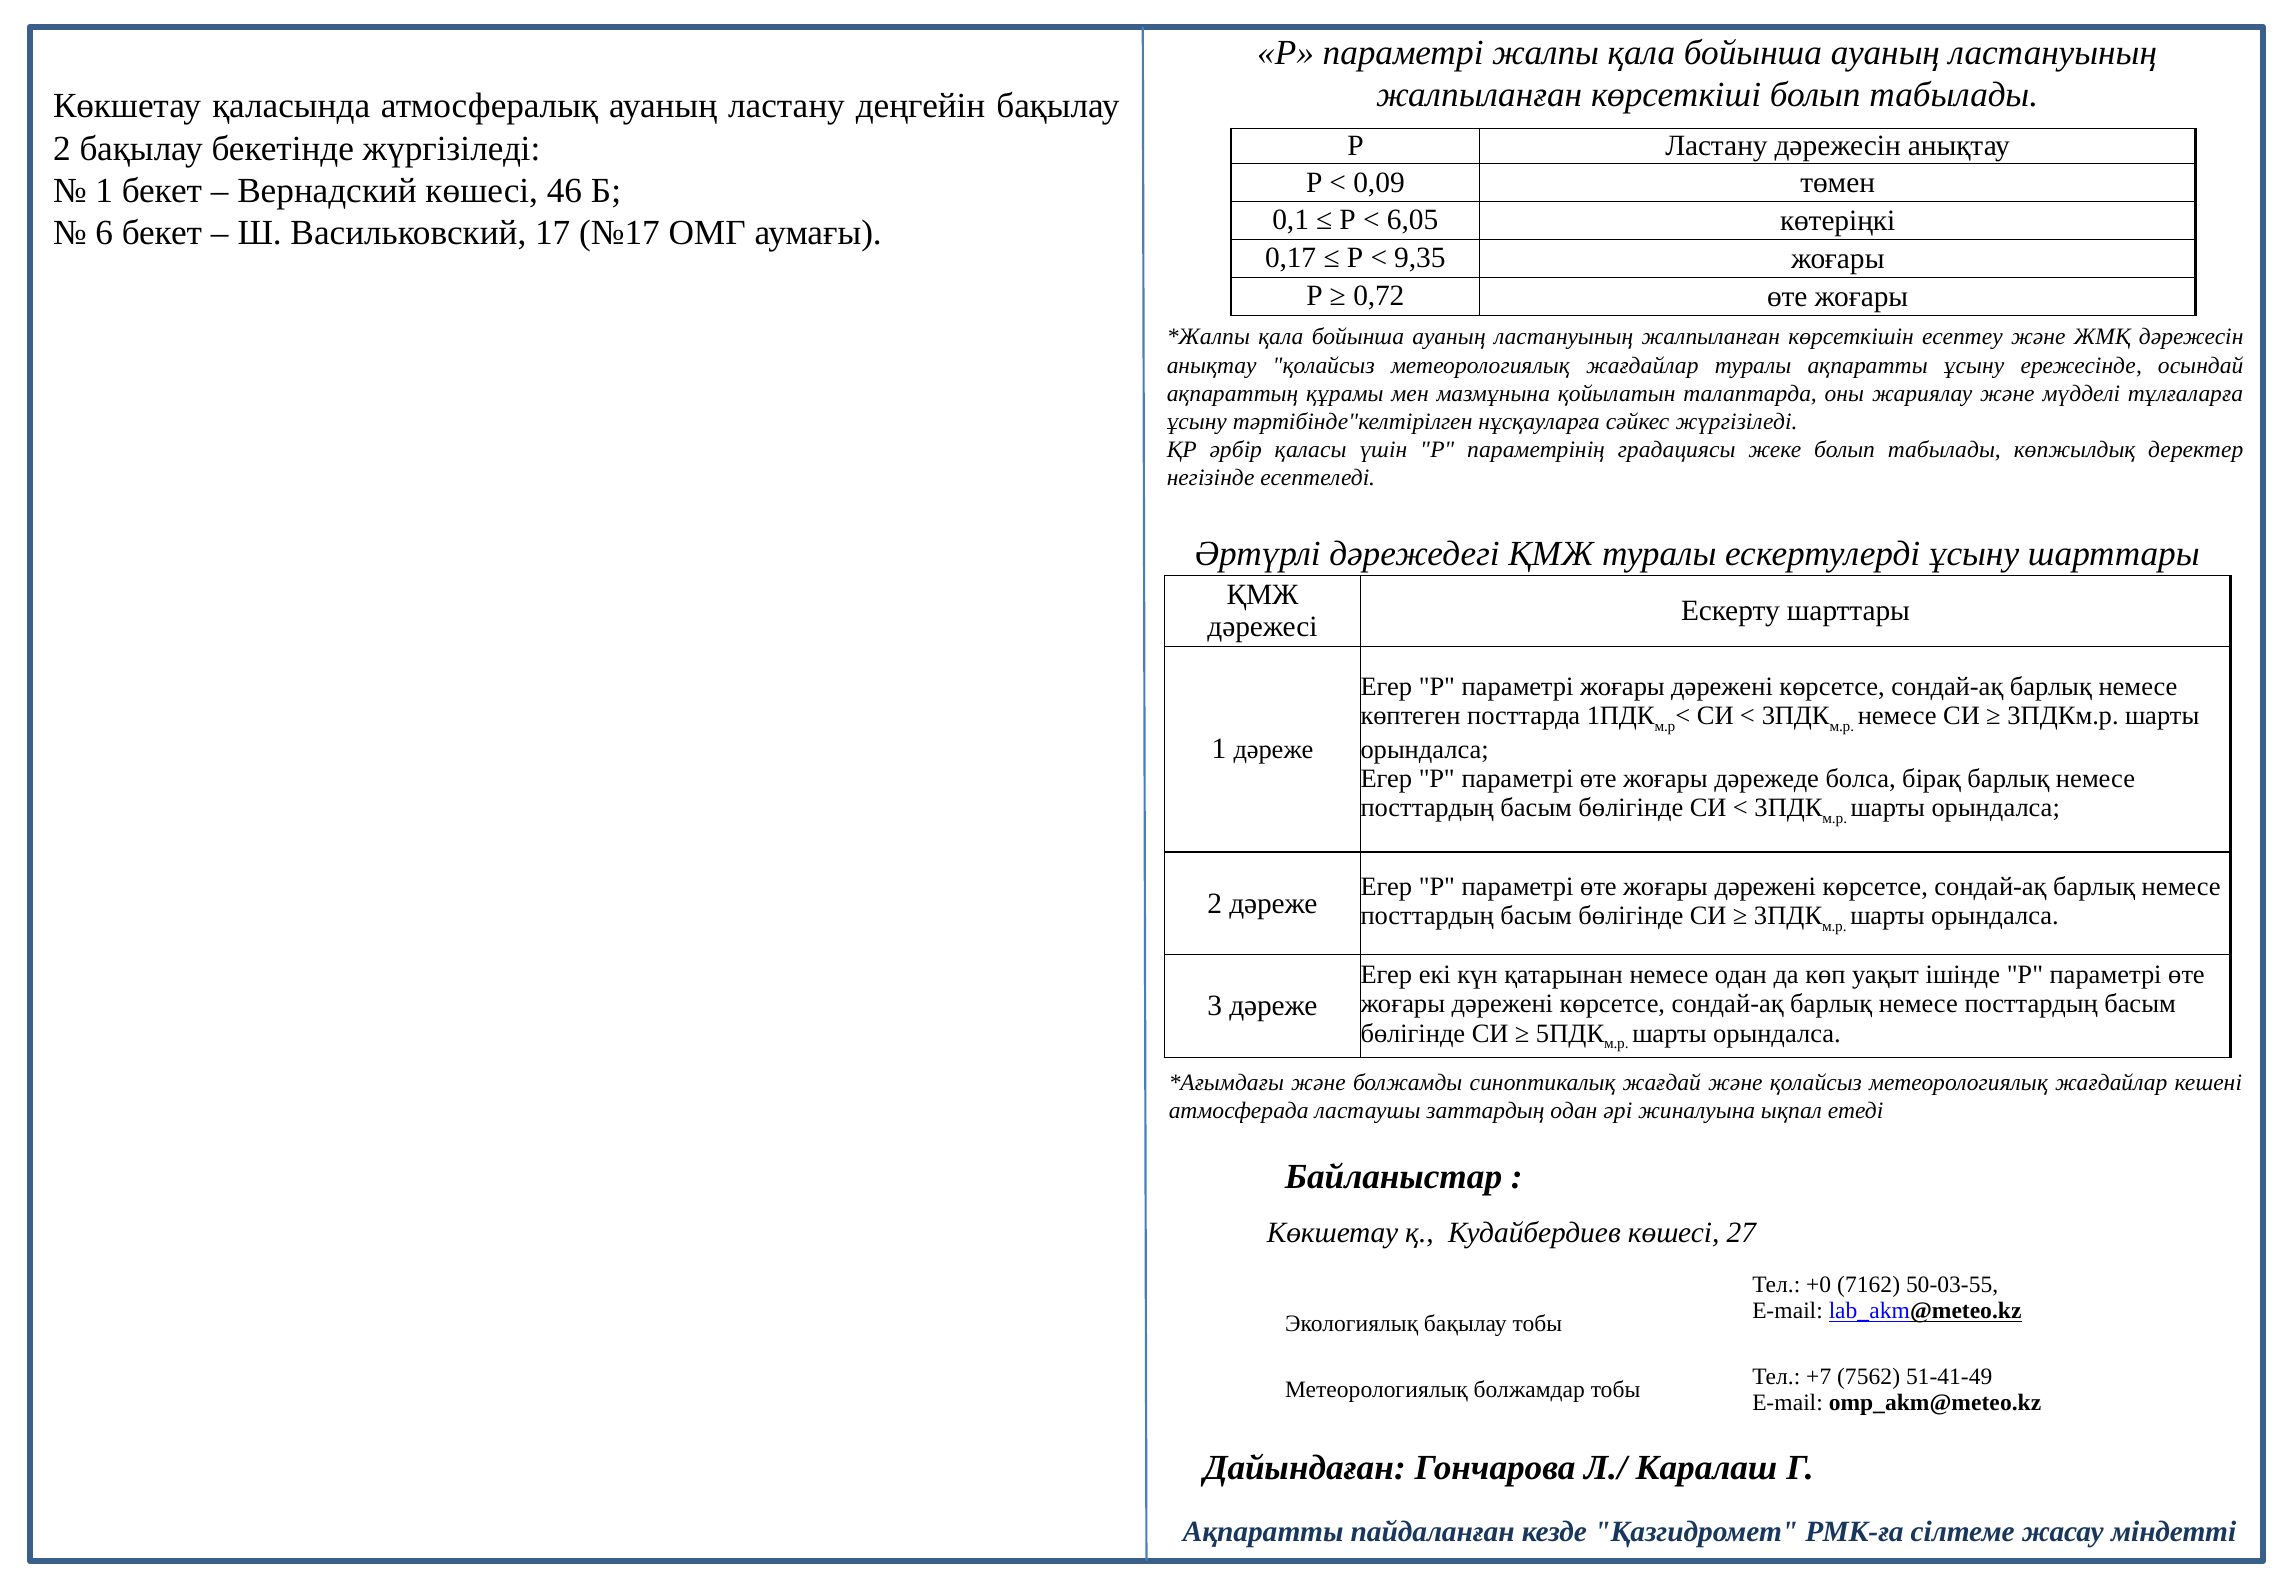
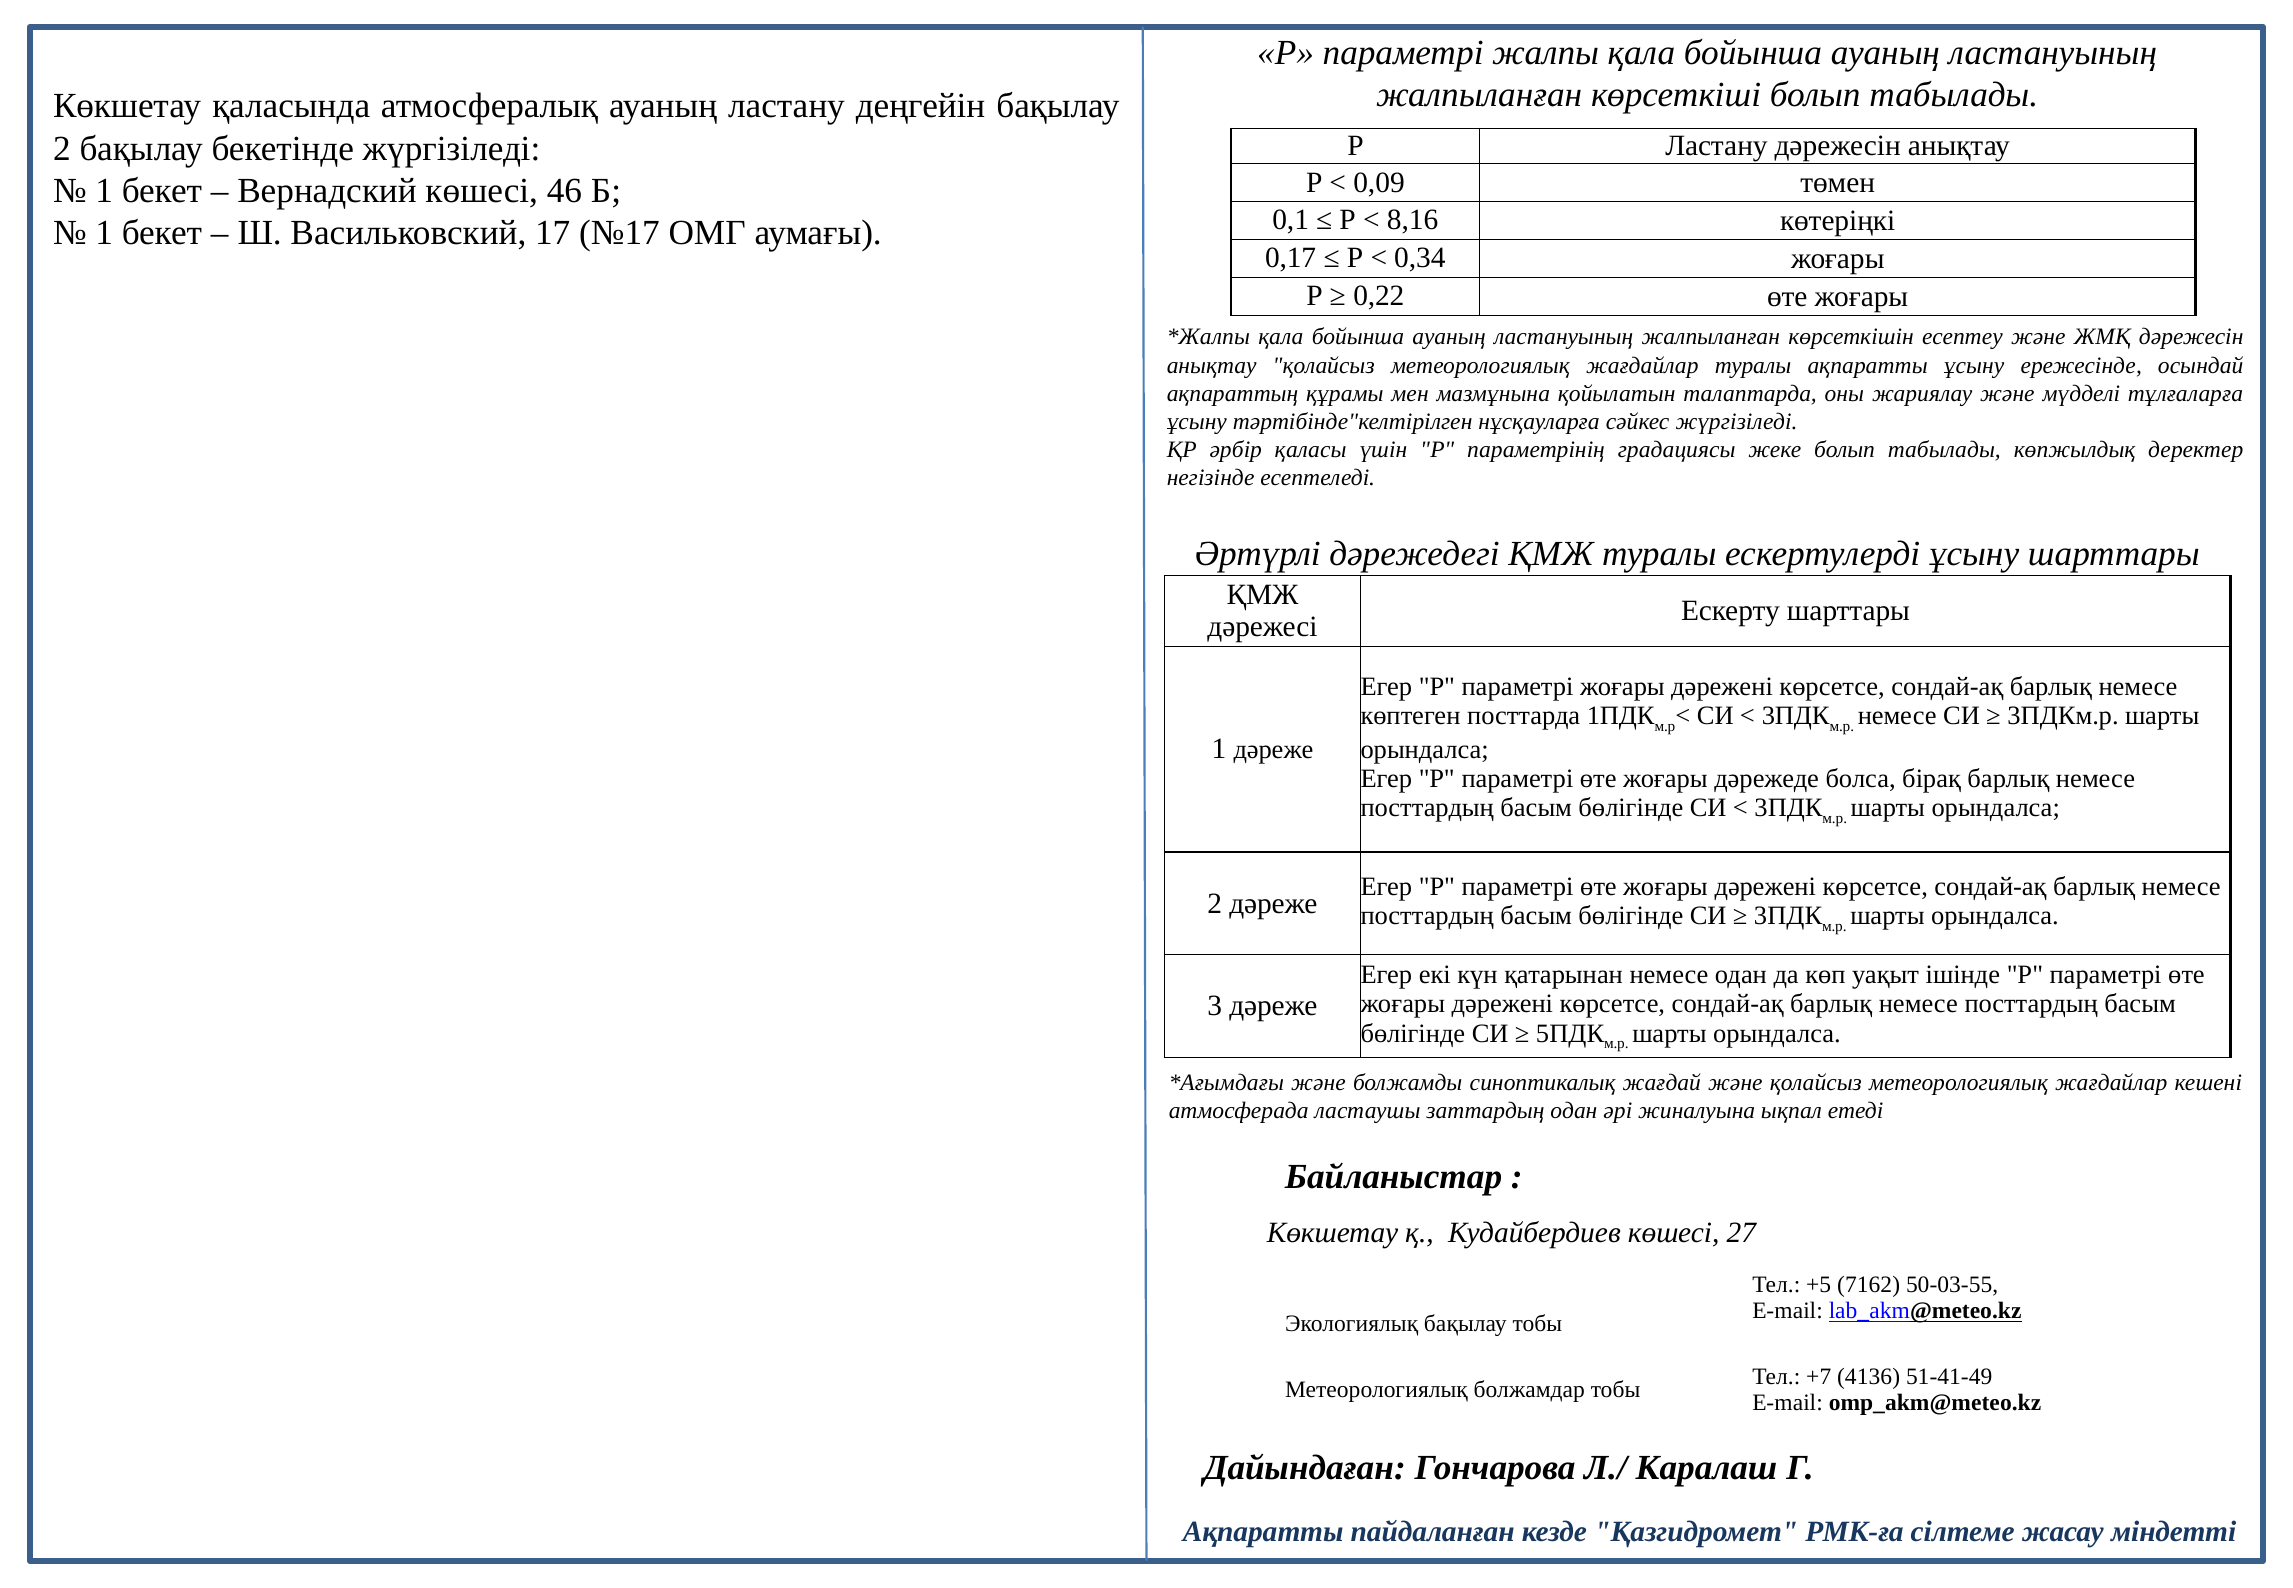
6,05: 6,05 -> 8,16 (1413, 220)
6: 6 -> 1 (104, 233)
9,35: 9,35 -> 0,34 (1420, 258)
0,72: 0,72 -> 0,22 (1379, 296)
+0: +0 -> +5 (1819, 1284)
7562: 7562 -> 4136 (1869, 1376)
